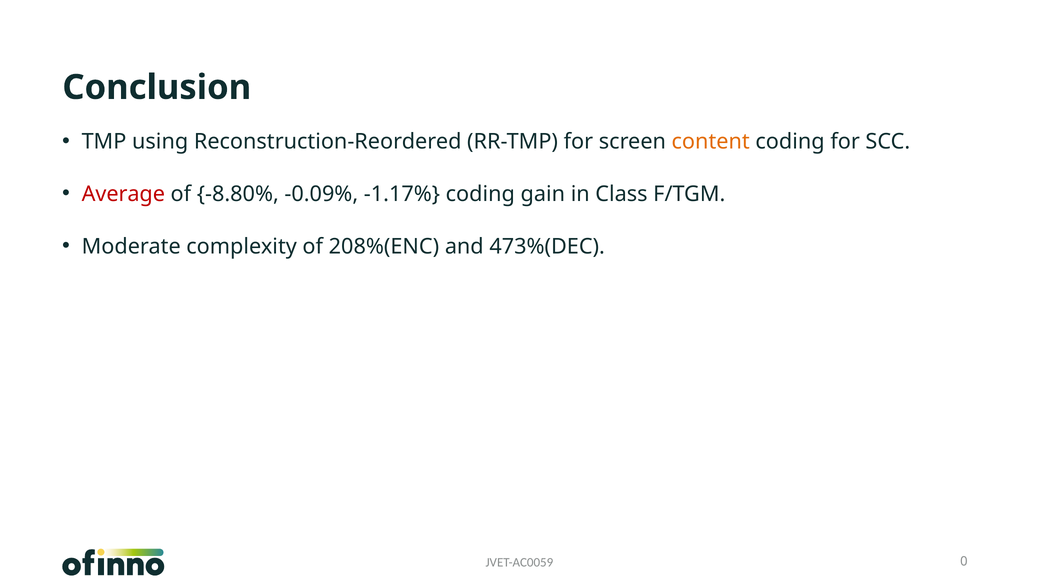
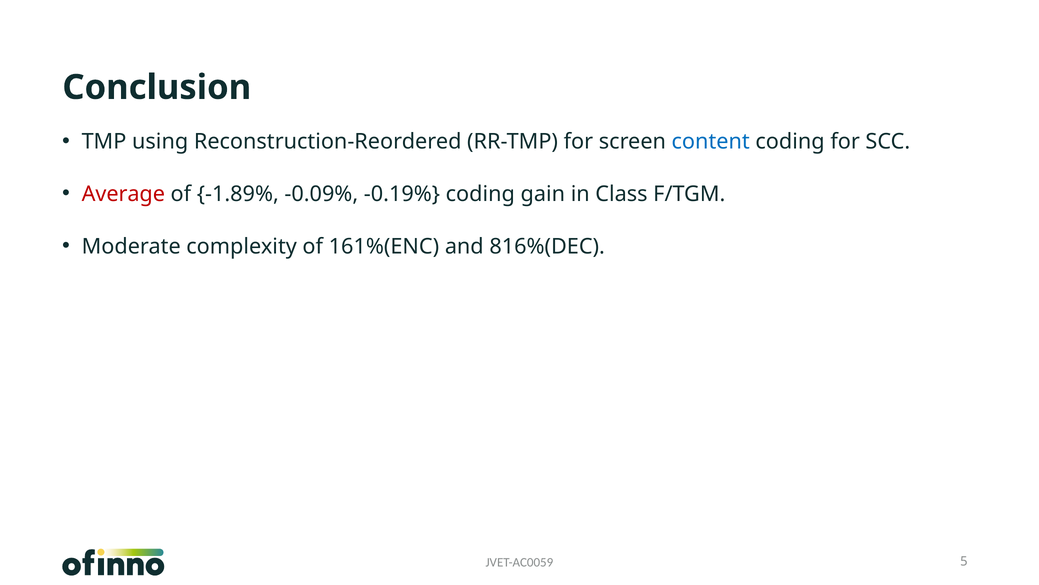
content colour: orange -> blue (711, 141)
-8.80%: -8.80% -> -1.89% (238, 194)
-1.17%: -1.17% -> -0.19% (402, 194)
208%(ENC: 208%(ENC -> 161%(ENC (384, 246)
473%(DEC: 473%(DEC -> 816%(DEC (547, 246)
0: 0 -> 5 (964, 561)
